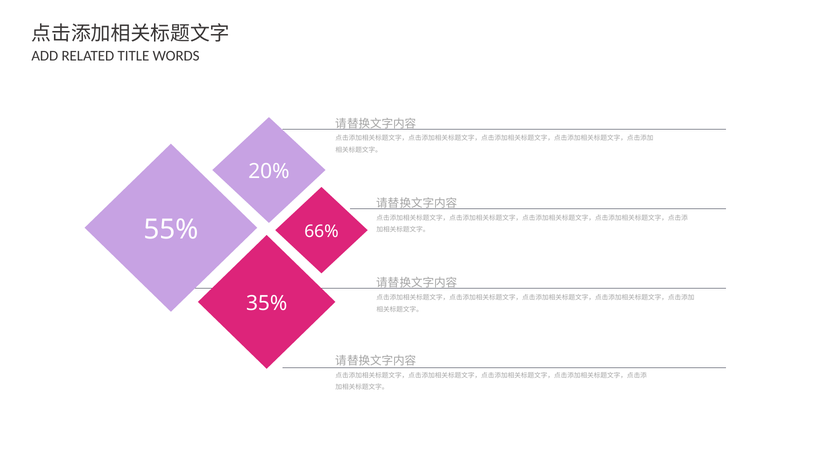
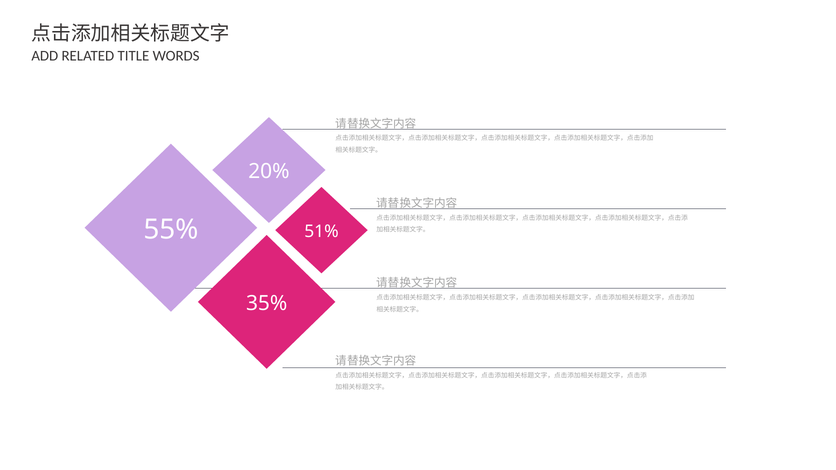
66%: 66% -> 51% (321, 231)
